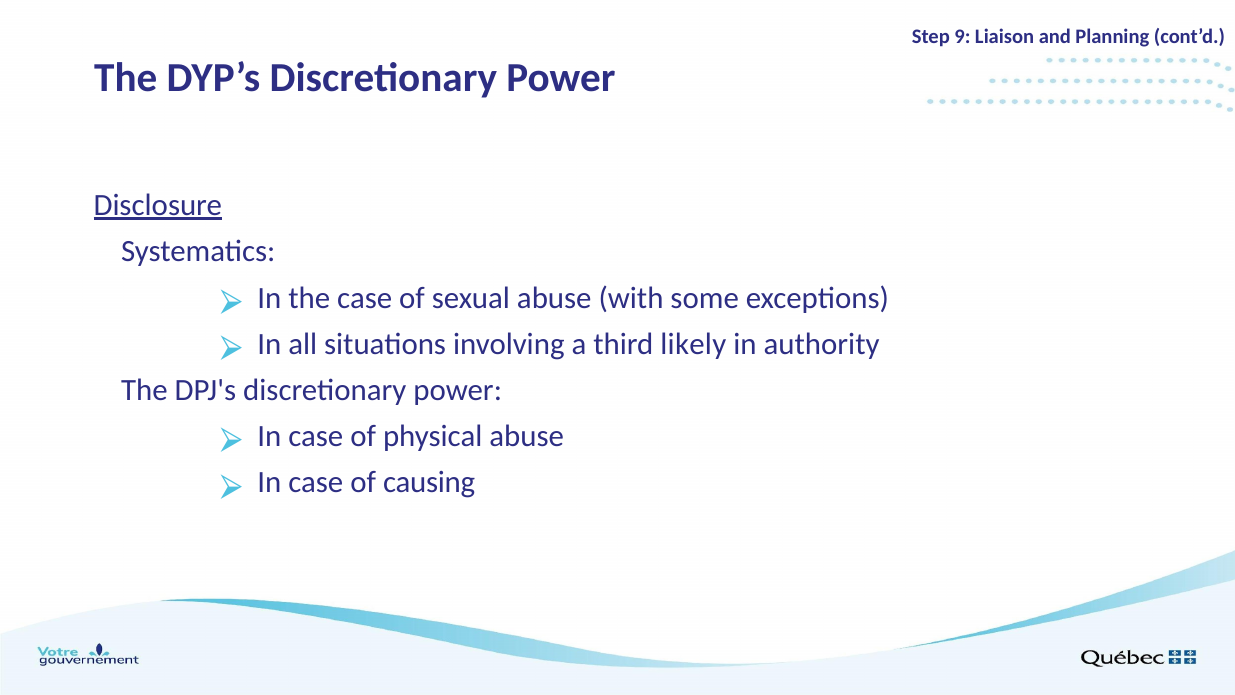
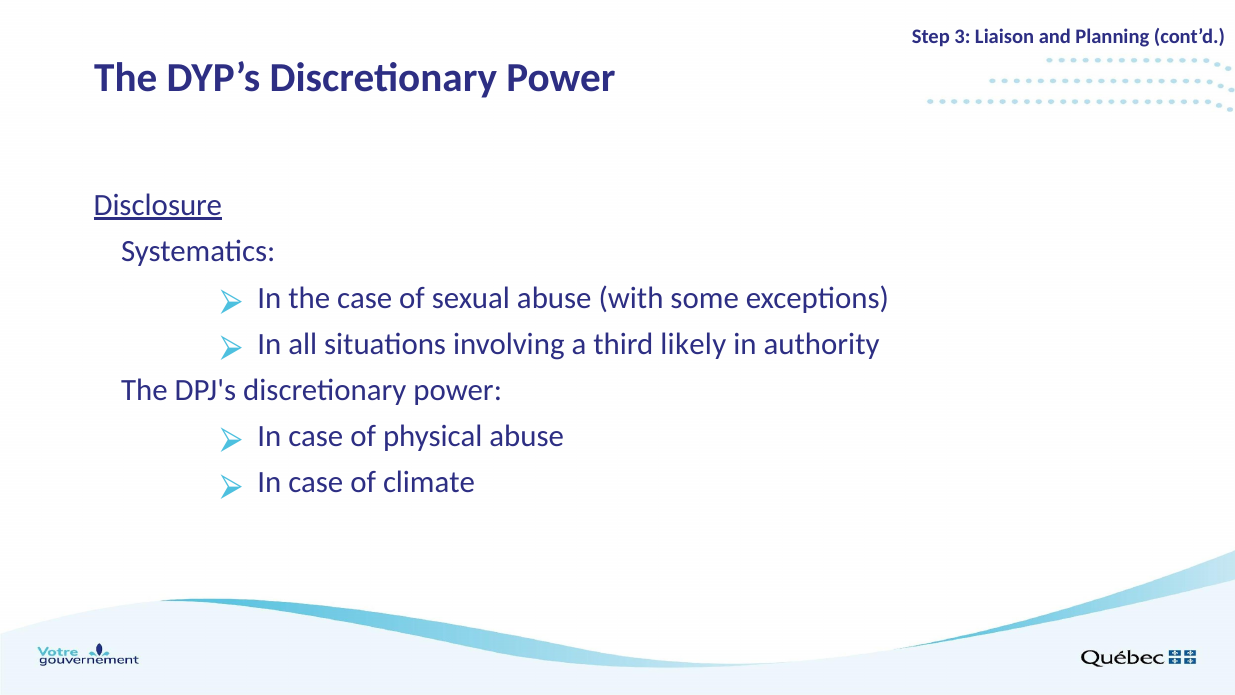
9: 9 -> 3 (962, 37)
causing: causing -> climate (429, 483)
